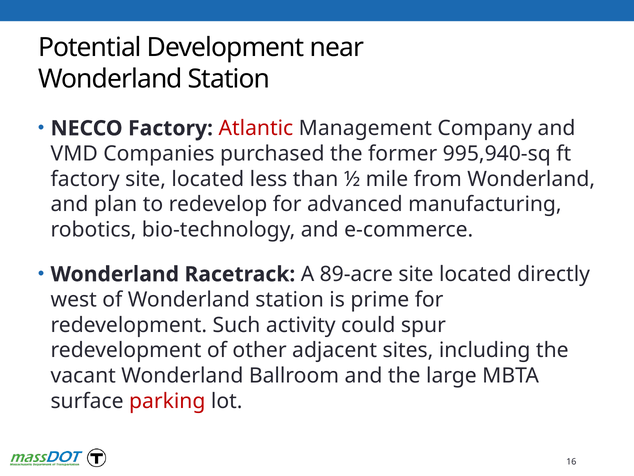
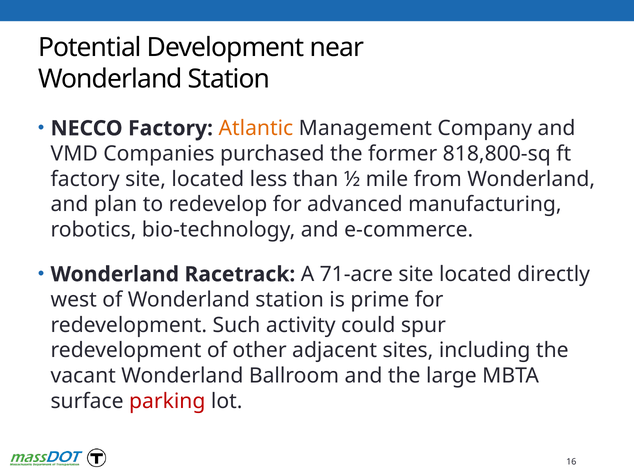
Atlantic colour: red -> orange (256, 128)
995,940-sq: 995,940-sq -> 818,800-sq (497, 154)
89-acre: 89-acre -> 71-acre (356, 274)
